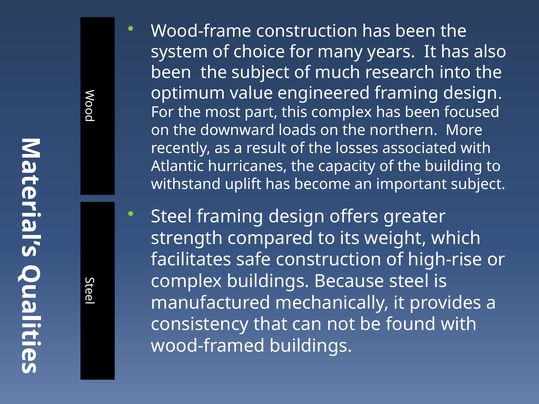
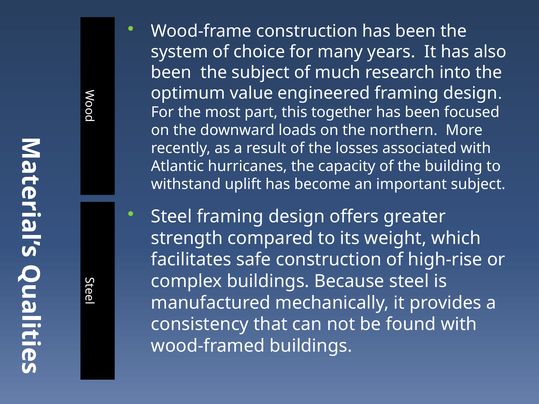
this complex: complex -> together (342, 112)
